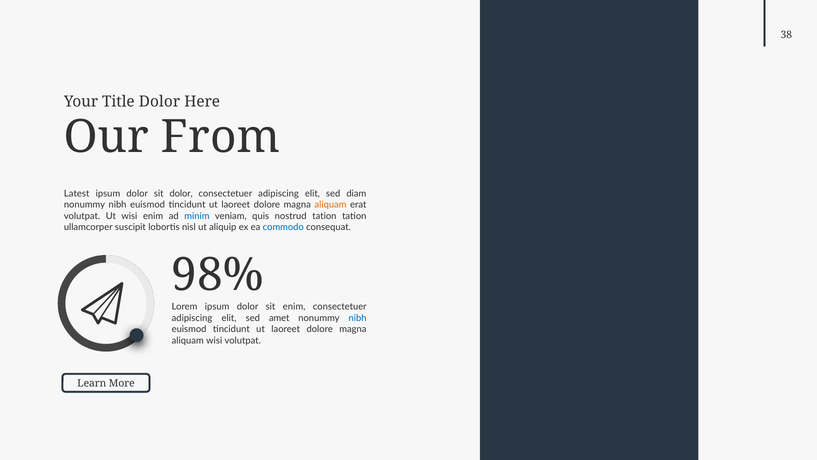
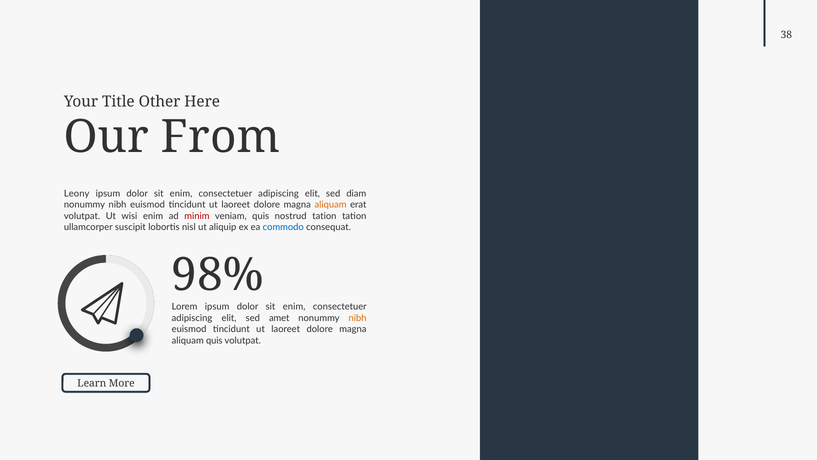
Title Dolor: Dolor -> Other (160, 102)
Latest: Latest -> Leony (77, 193)
dolor: dolor -> enim (181, 193)
minim colour: blue -> red (197, 216)
nibh colour: blue -> orange (358, 318)
aliquam wisi: wisi -> quis (214, 340)
